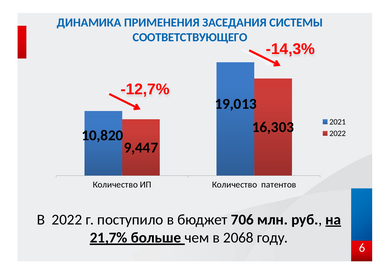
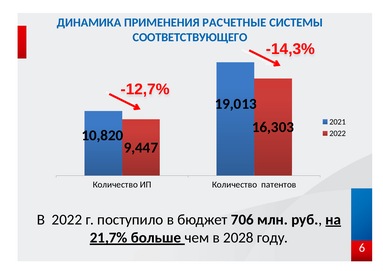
ЗАСЕДАНИЯ: ЗАСЕДАНИЯ -> РАСЧЕТНЫЕ (234, 22)
2068: 2068 -> 2028 (238, 238)
